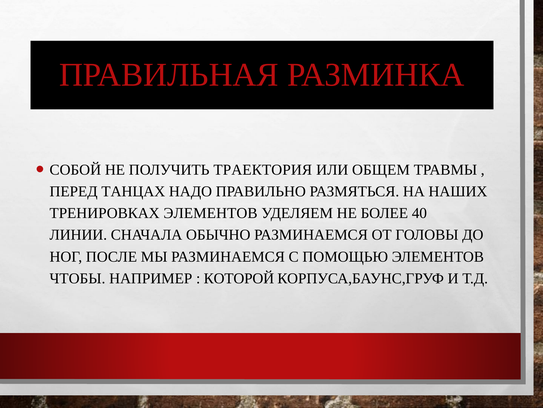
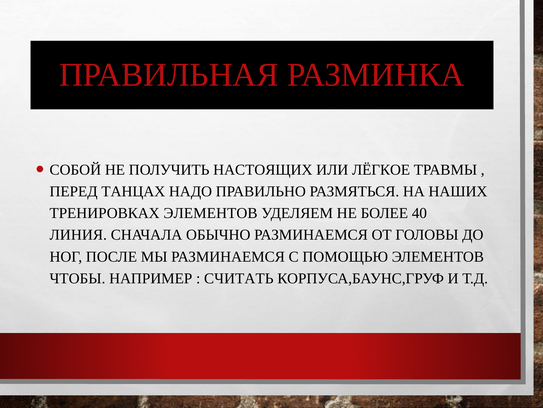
ТРАЕКТОРИЯ: ТРАЕКТОРИЯ -> НАСТОЯЩИХ (263, 169)
ОБЩЕМ: ОБЩЕМ -> ЛЁГКОЕ (381, 169)
ЛИНИИ: ЛИНИИ -> ЛИНИЯ (78, 235)
КОТОРОЙ: КОТОРОЙ -> СЧИТАТЬ (239, 278)
